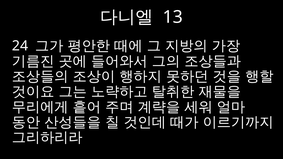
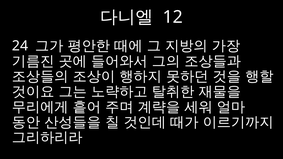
13: 13 -> 12 (173, 17)
